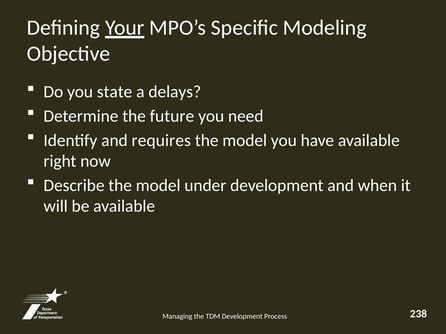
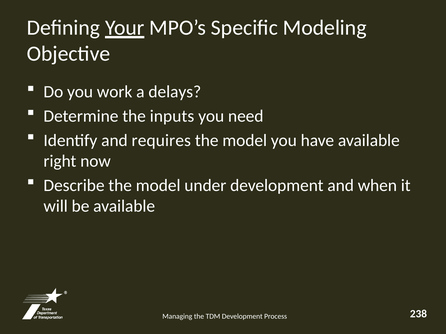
state: state -> work (115, 92)
future: future -> inputs (172, 116)
